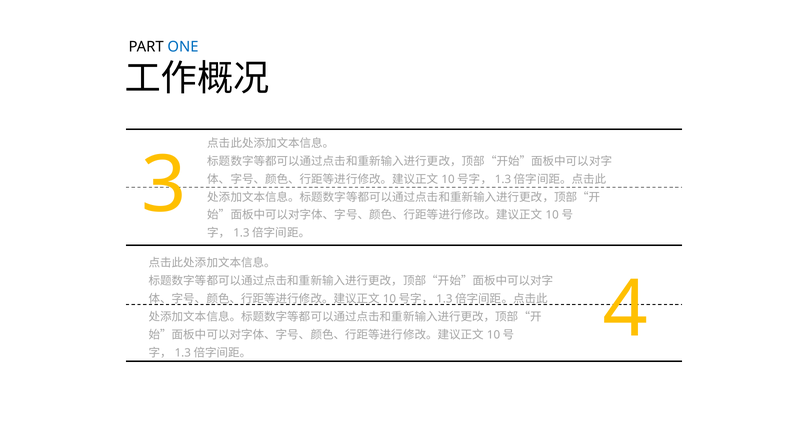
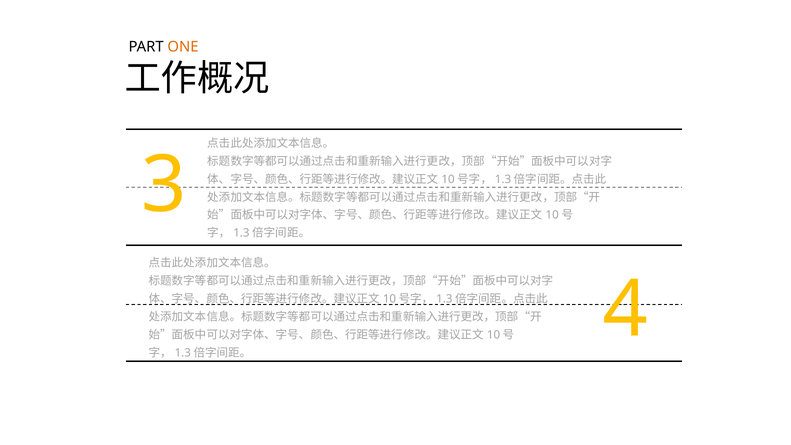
ONE colour: blue -> orange (183, 47)
